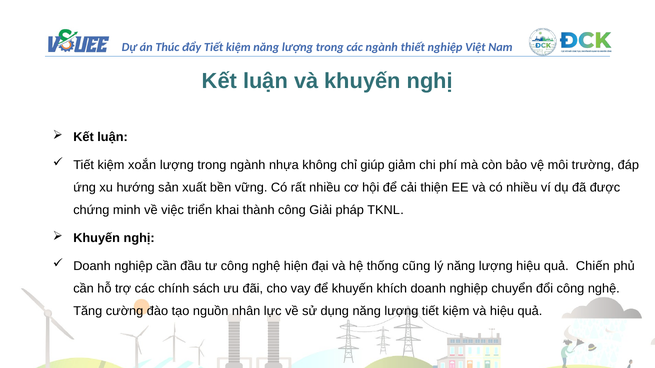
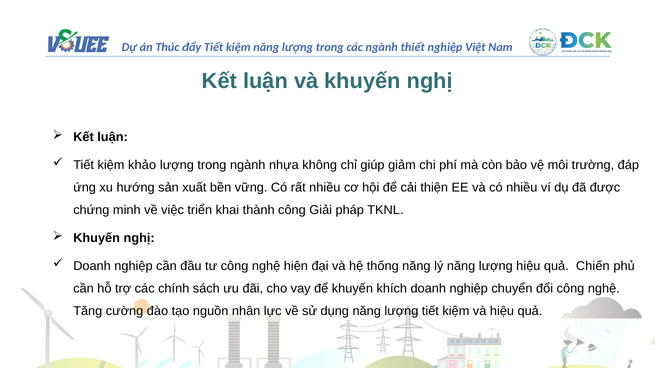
xoắn: xoắn -> khảo (142, 165)
thống cũng: cũng -> năng (416, 266)
